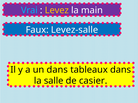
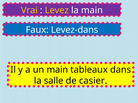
Vrai colour: light blue -> yellow (29, 10)
Levez-salle: Levez-salle -> Levez-dans (75, 30)
un dans: dans -> main (57, 70)
